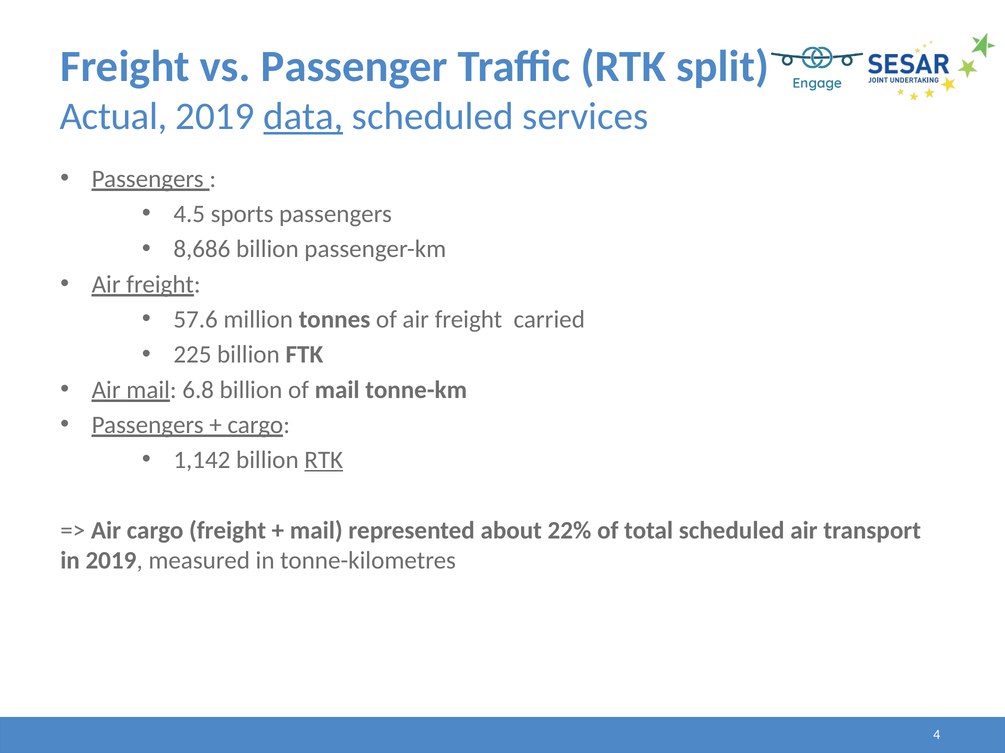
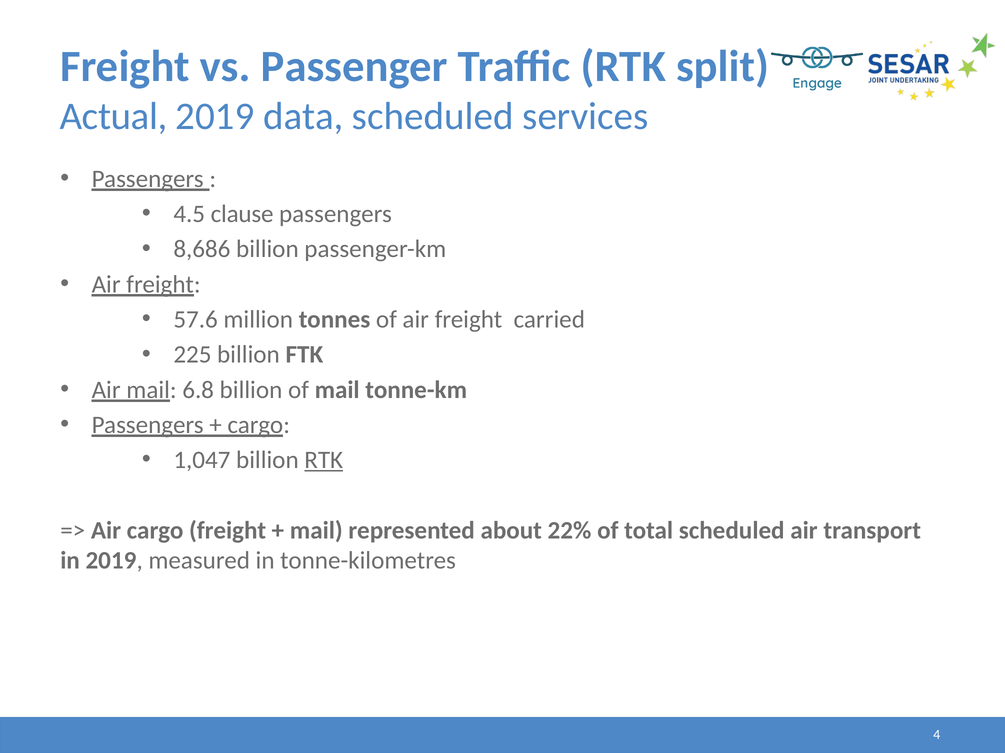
data underline: present -> none (303, 116)
sports: sports -> clause (242, 214)
1,142: 1,142 -> 1,047 (202, 460)
